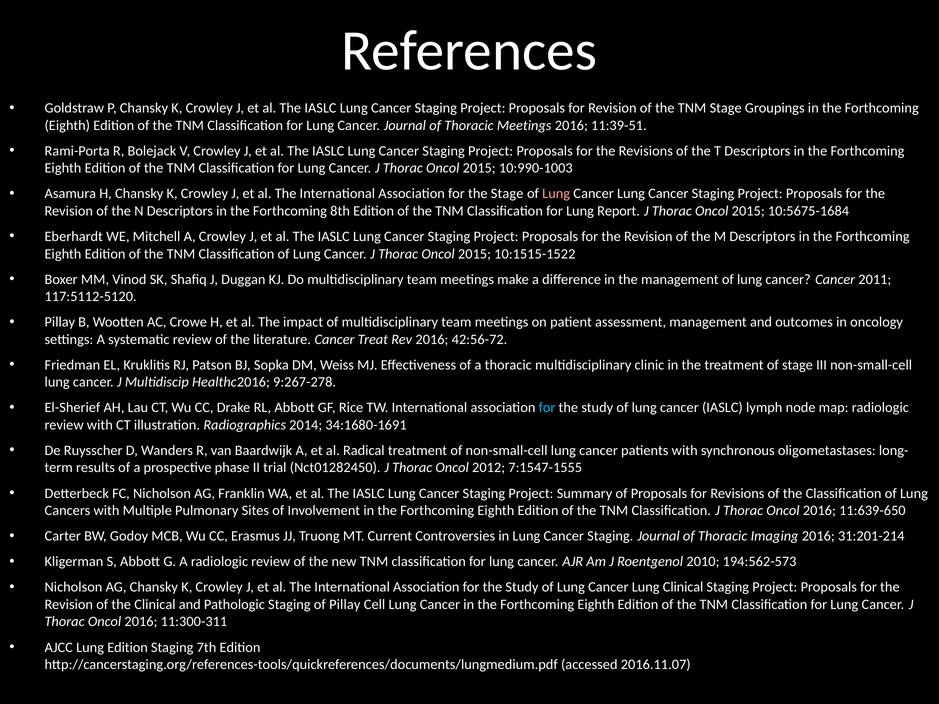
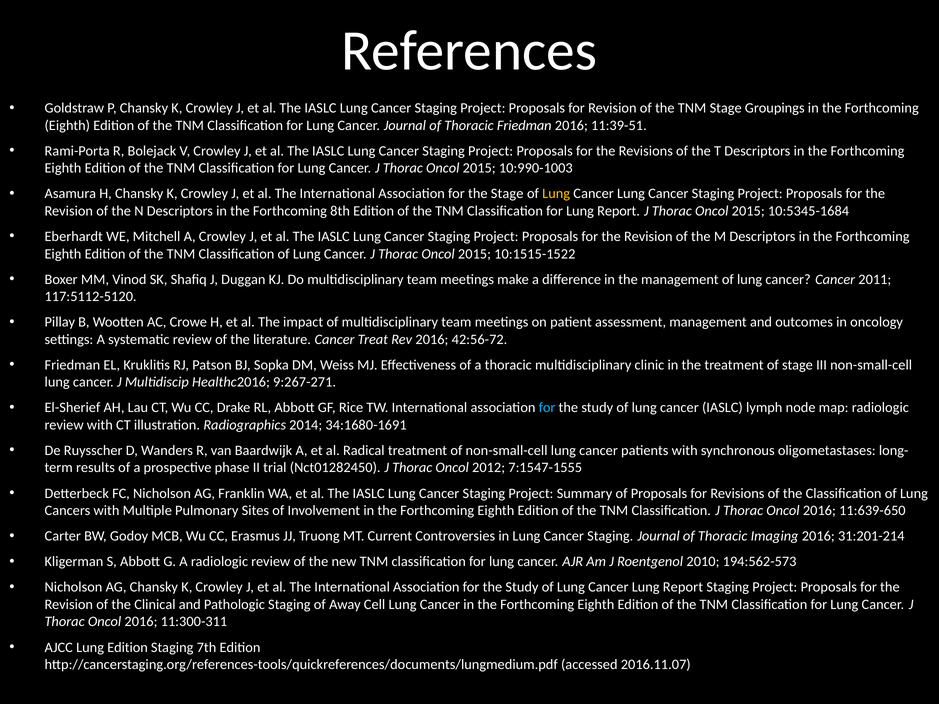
Thoracic Meetings: Meetings -> Friedman (524, 125)
Lung colour: pink -> yellow (556, 194)
10:5675-1684: 10:5675-1684 -> 10:5345-1684 (809, 211)
9:267-278: 9:267-278 -> 9:267-271 (305, 382)
Cancer Lung Clinical: Clinical -> Report (683, 587)
of Pillay: Pillay -> Away (345, 605)
